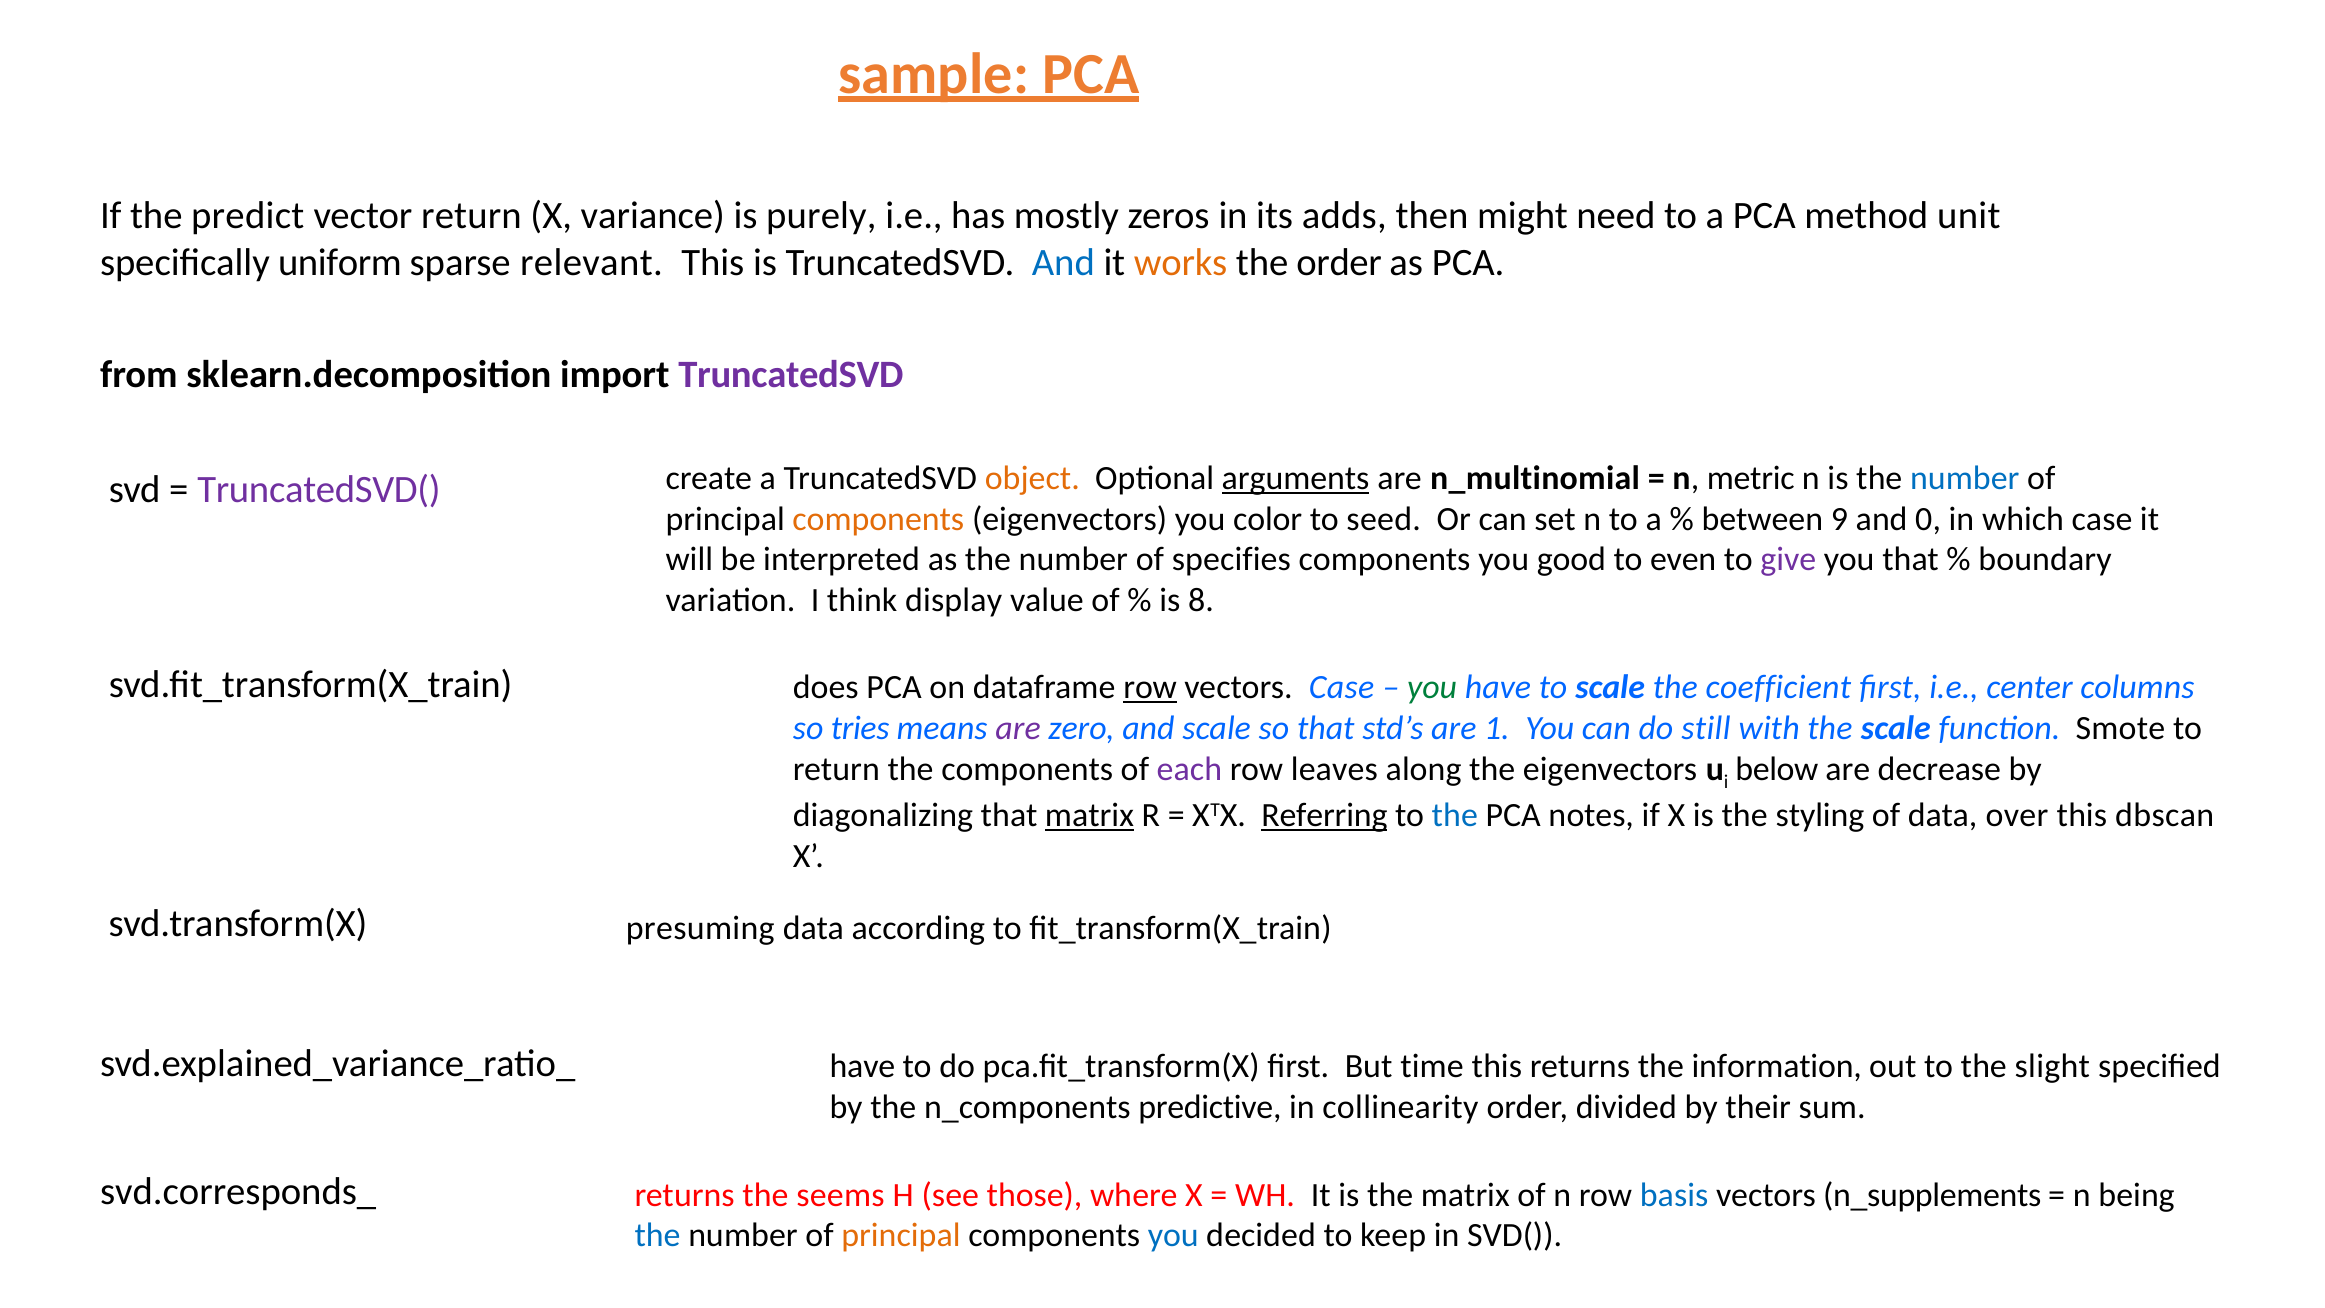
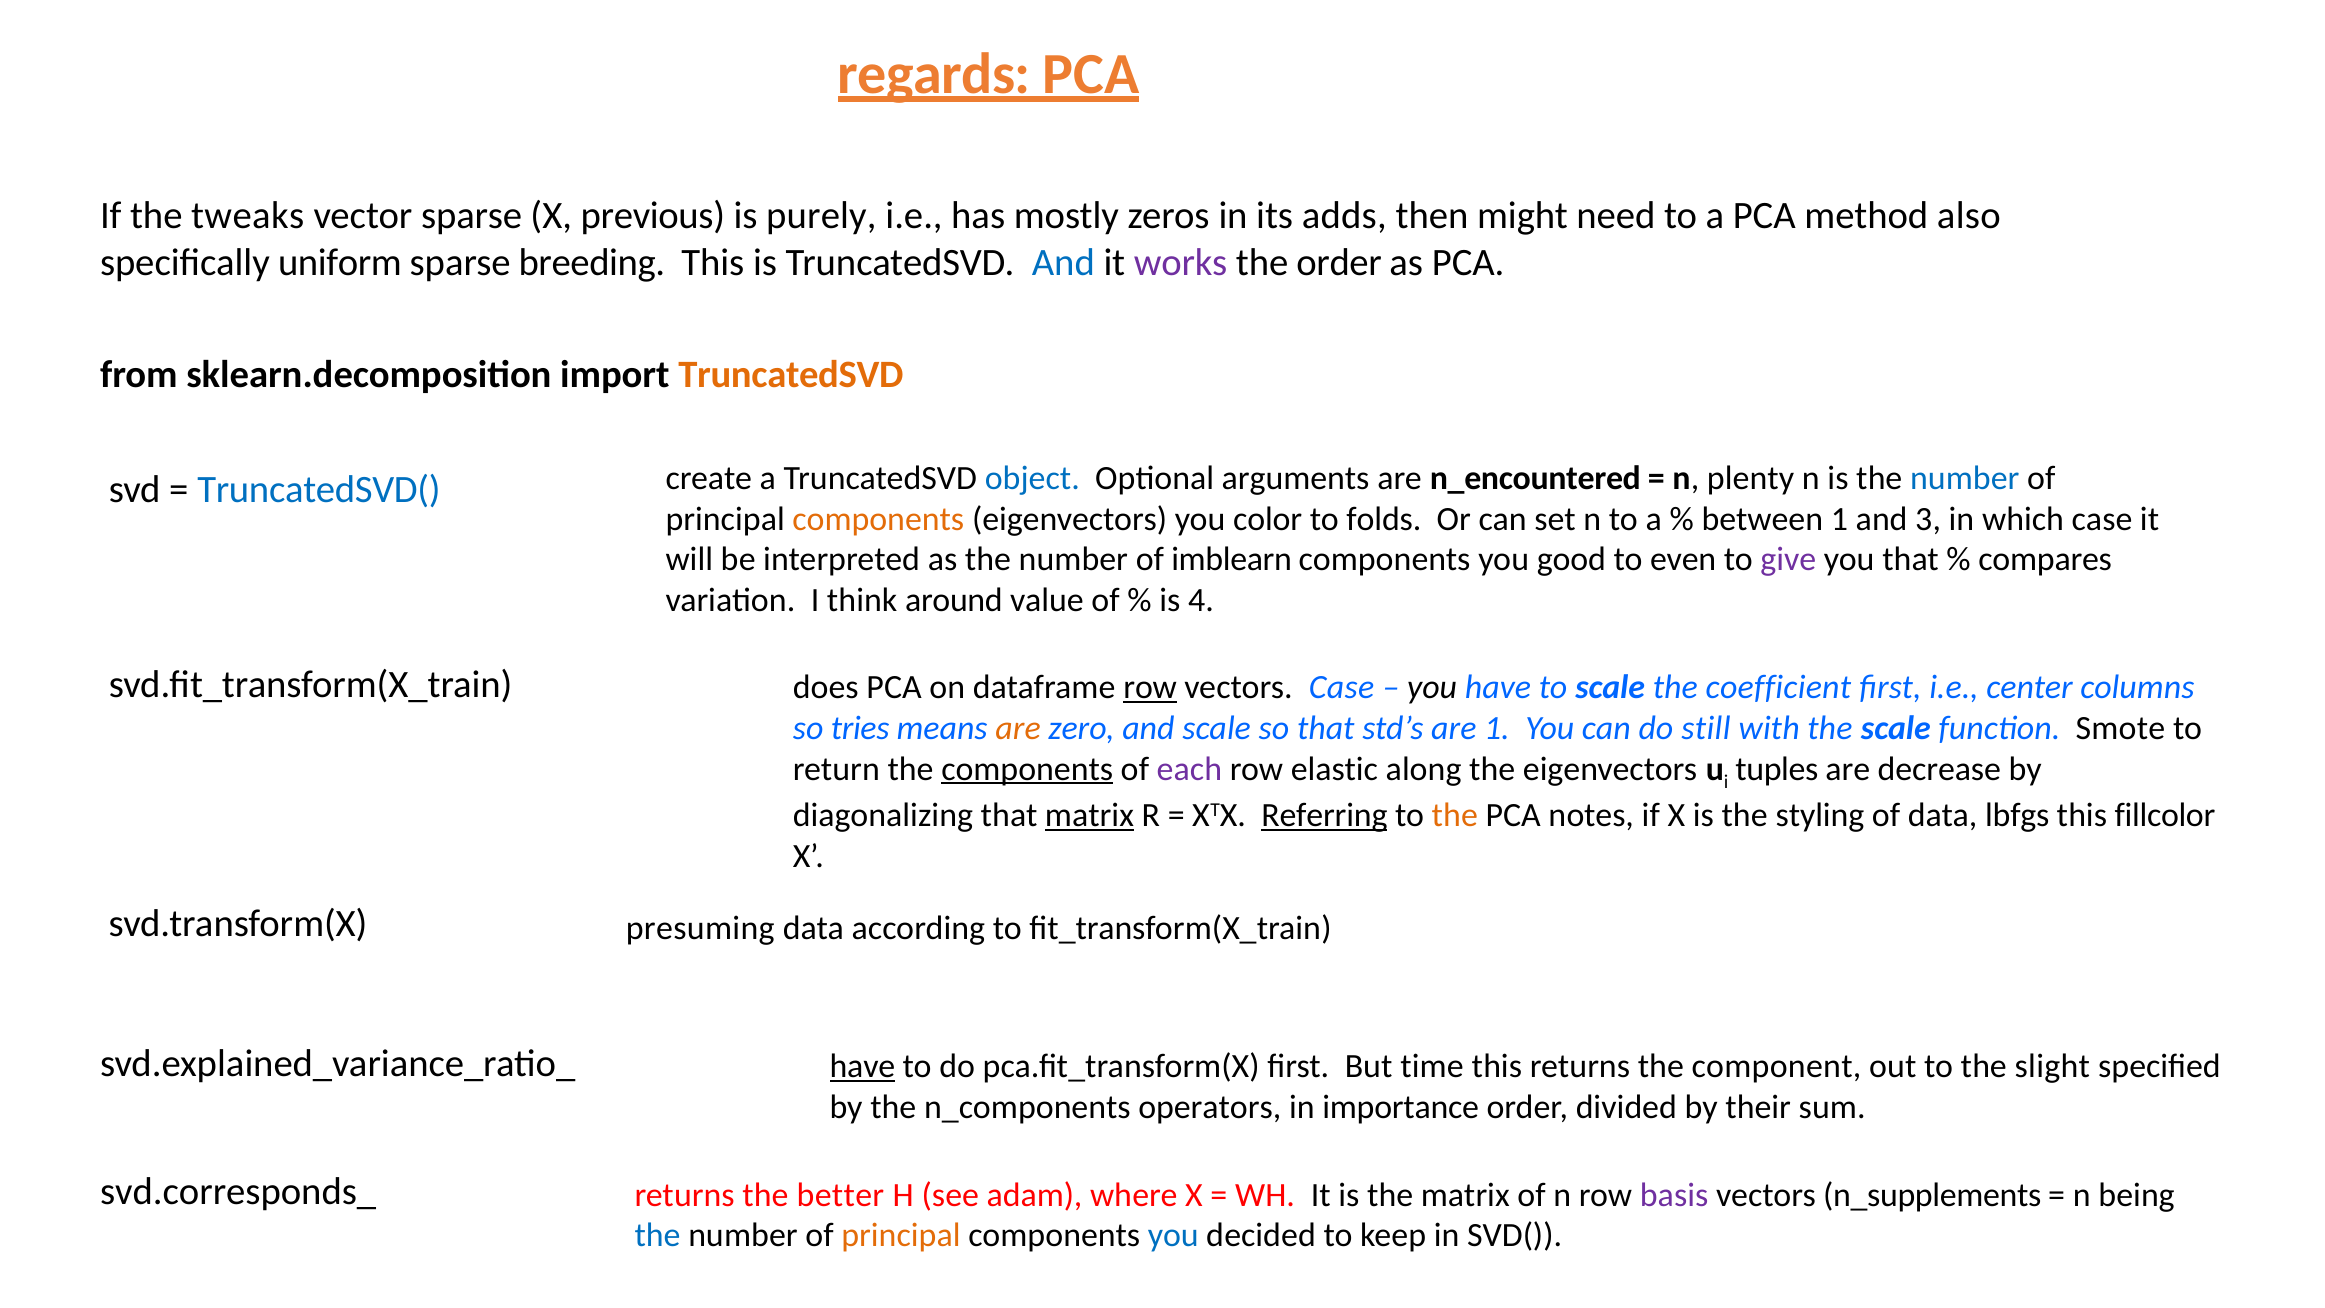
sample: sample -> regards (934, 74)
predict: predict -> tweaks (248, 216)
vector return: return -> sparse (472, 216)
variance: variance -> previous (653, 216)
unit: unit -> also (1969, 216)
relevant: relevant -> breeding (592, 263)
works colour: orange -> purple (1181, 263)
TruncatedSVD colour: purple -> orange (791, 375)
TruncatedSVD( colour: purple -> blue (319, 490)
object colour: orange -> blue (1032, 478)
arguments underline: present -> none (1296, 478)
n_multinomial: n_multinomial -> n_encountered (1535, 478)
metric: metric -> plenty (1751, 478)
seed: seed -> folds (1384, 519)
between 9: 9 -> 1 (1839, 519)
0: 0 -> 3 (1928, 519)
specifies: specifies -> imblearn (1232, 560)
boundary: boundary -> compares (2045, 560)
display: display -> around (954, 600)
8: 8 -> 4 (1201, 600)
you colour: green -> black (1432, 687)
are colour: purple -> orange (1018, 728)
components underline: none -> present (1027, 769)
leaves: leaves -> elastic (1334, 769)
below: below -> tuples (1777, 769)
the colour: blue -> orange (1455, 815)
over: over -> lbfgs (2017, 815)
dbscan: dbscan -> fillcolor (2165, 815)
have underline: none -> present (862, 1066)
information: information -> component (1777, 1066)
predictive: predictive -> operators (1210, 1107)
collinearity: collinearity -> importance (1401, 1107)
seems: seems -> better (840, 1195)
those: those -> adam (1035, 1195)
basis colour: blue -> purple (1674, 1195)
